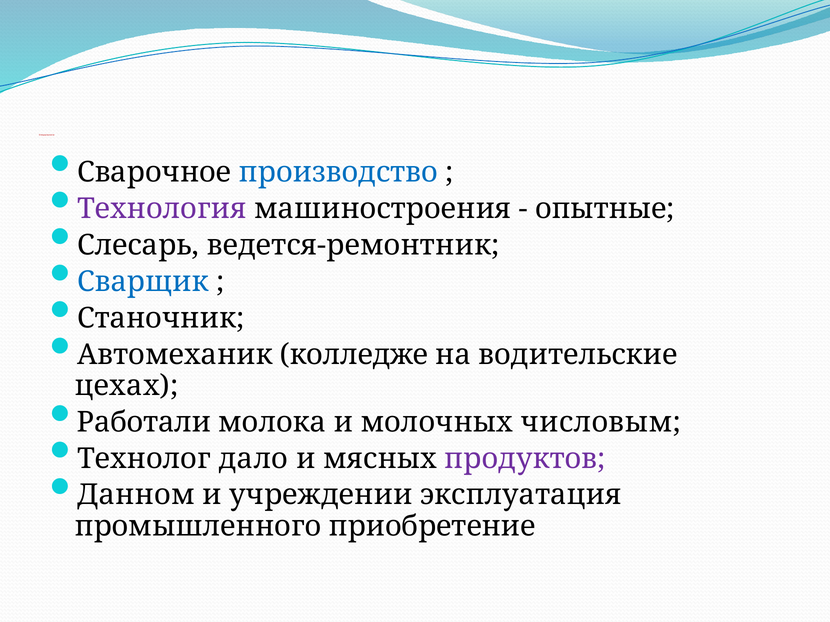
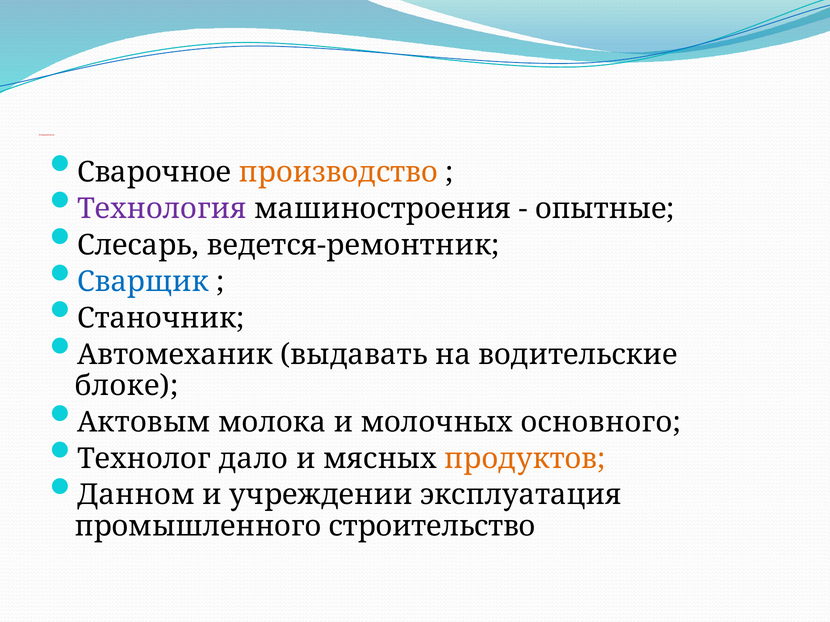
производство colour: blue -> orange (338, 173)
колледже: колледже -> выдавать (354, 355)
цехах: цехах -> блоке (126, 386)
Работали: Работали -> Актовым (144, 422)
числовым: числовым -> основного (601, 422)
продуктов colour: purple -> orange (525, 459)
приобретение: приобретение -> строительство (432, 526)
